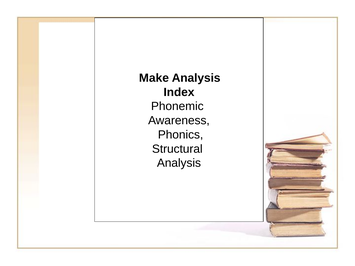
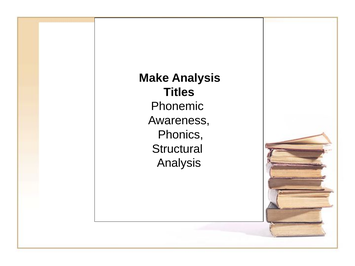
Index: Index -> Titles (179, 92)
